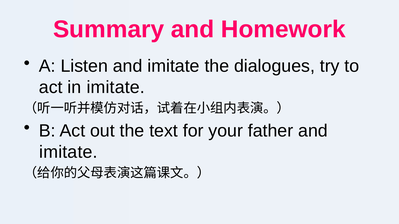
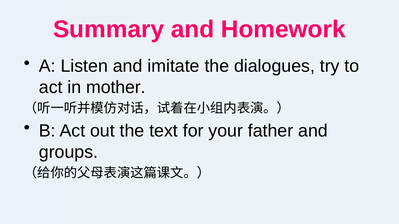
in imitate: imitate -> mother (116, 88)
imitate: imitate -> groups (68, 152)
